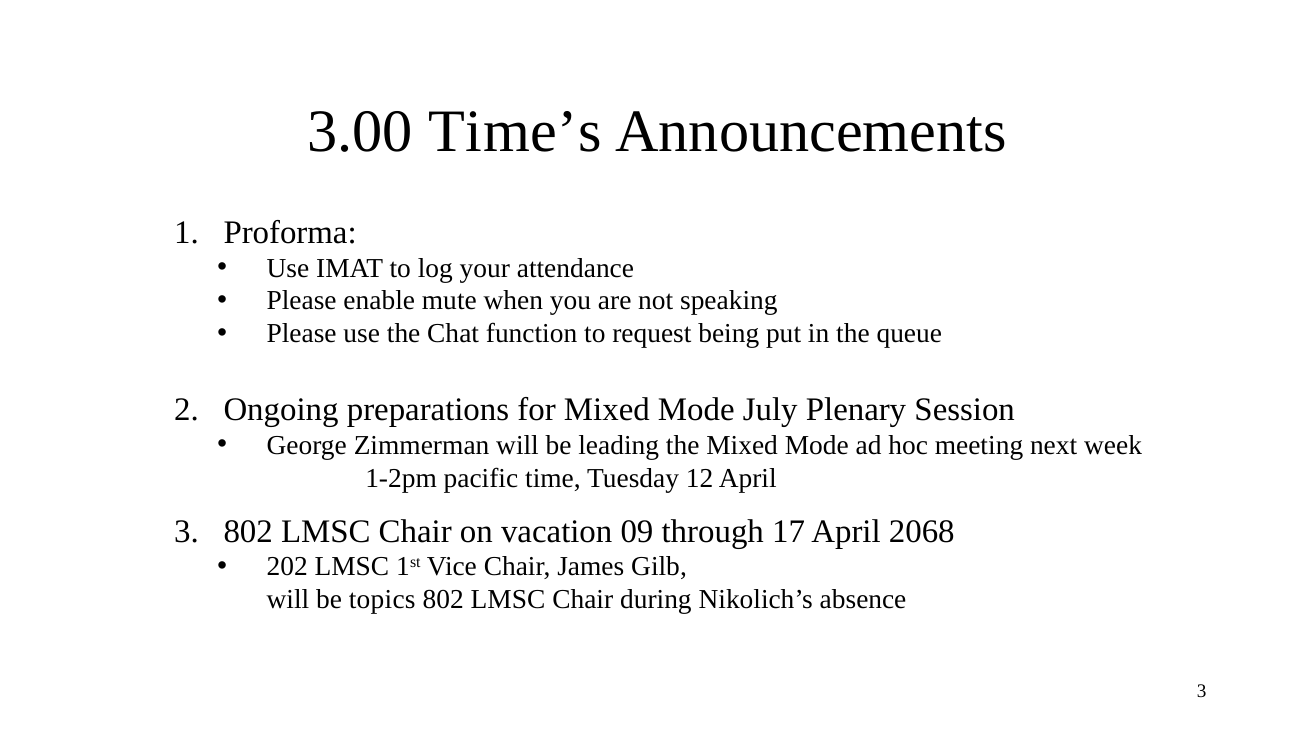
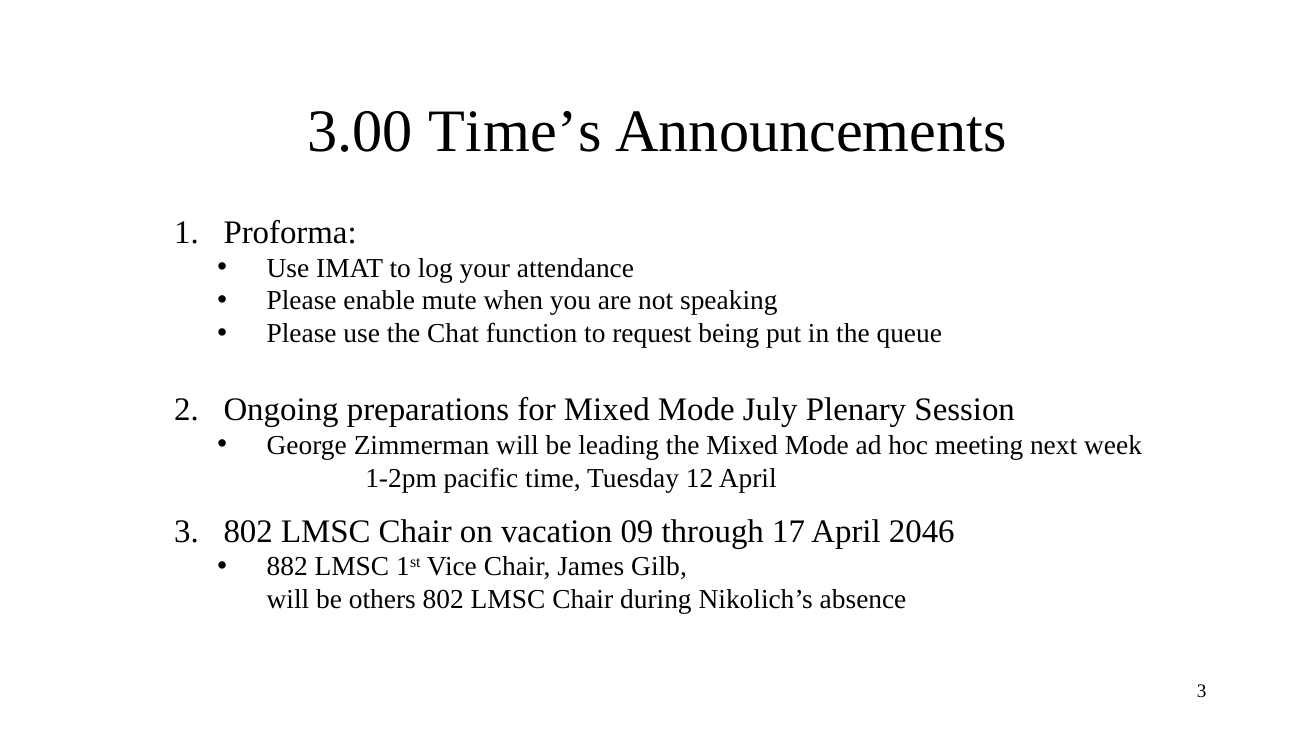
2068: 2068 -> 2046 (922, 532)
202: 202 -> 882 (287, 567)
topics: topics -> others (382, 600)
